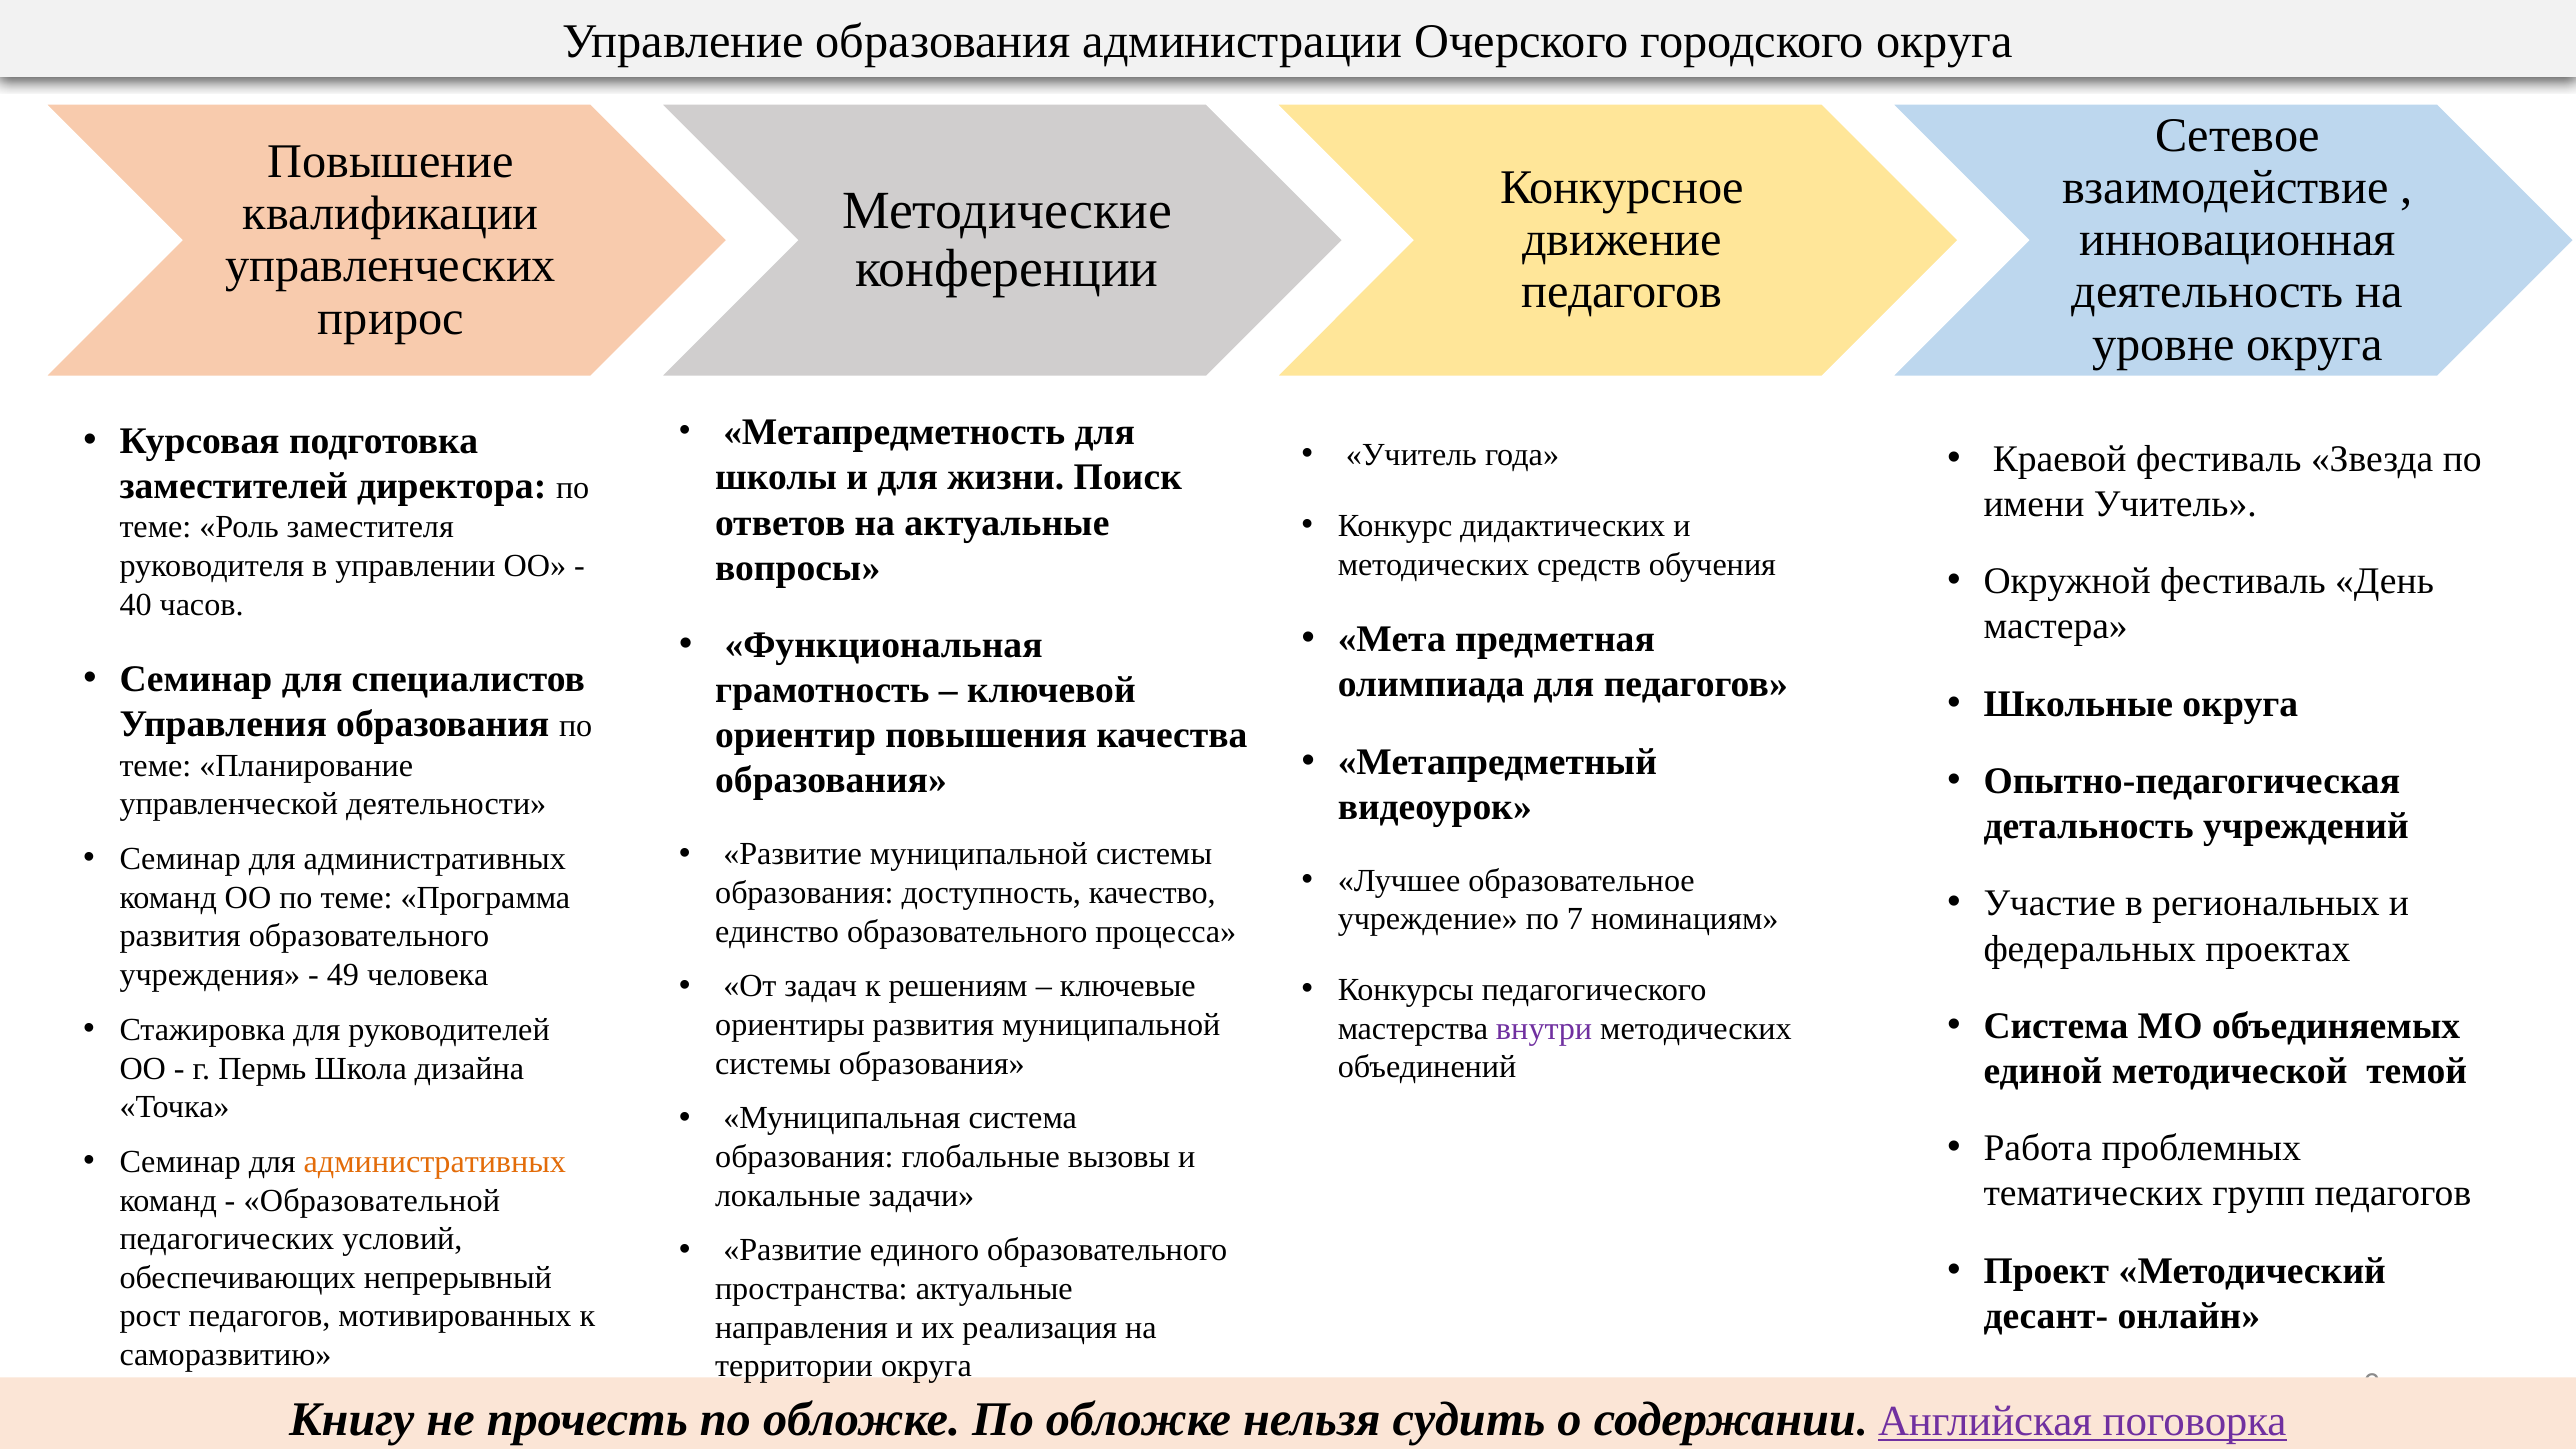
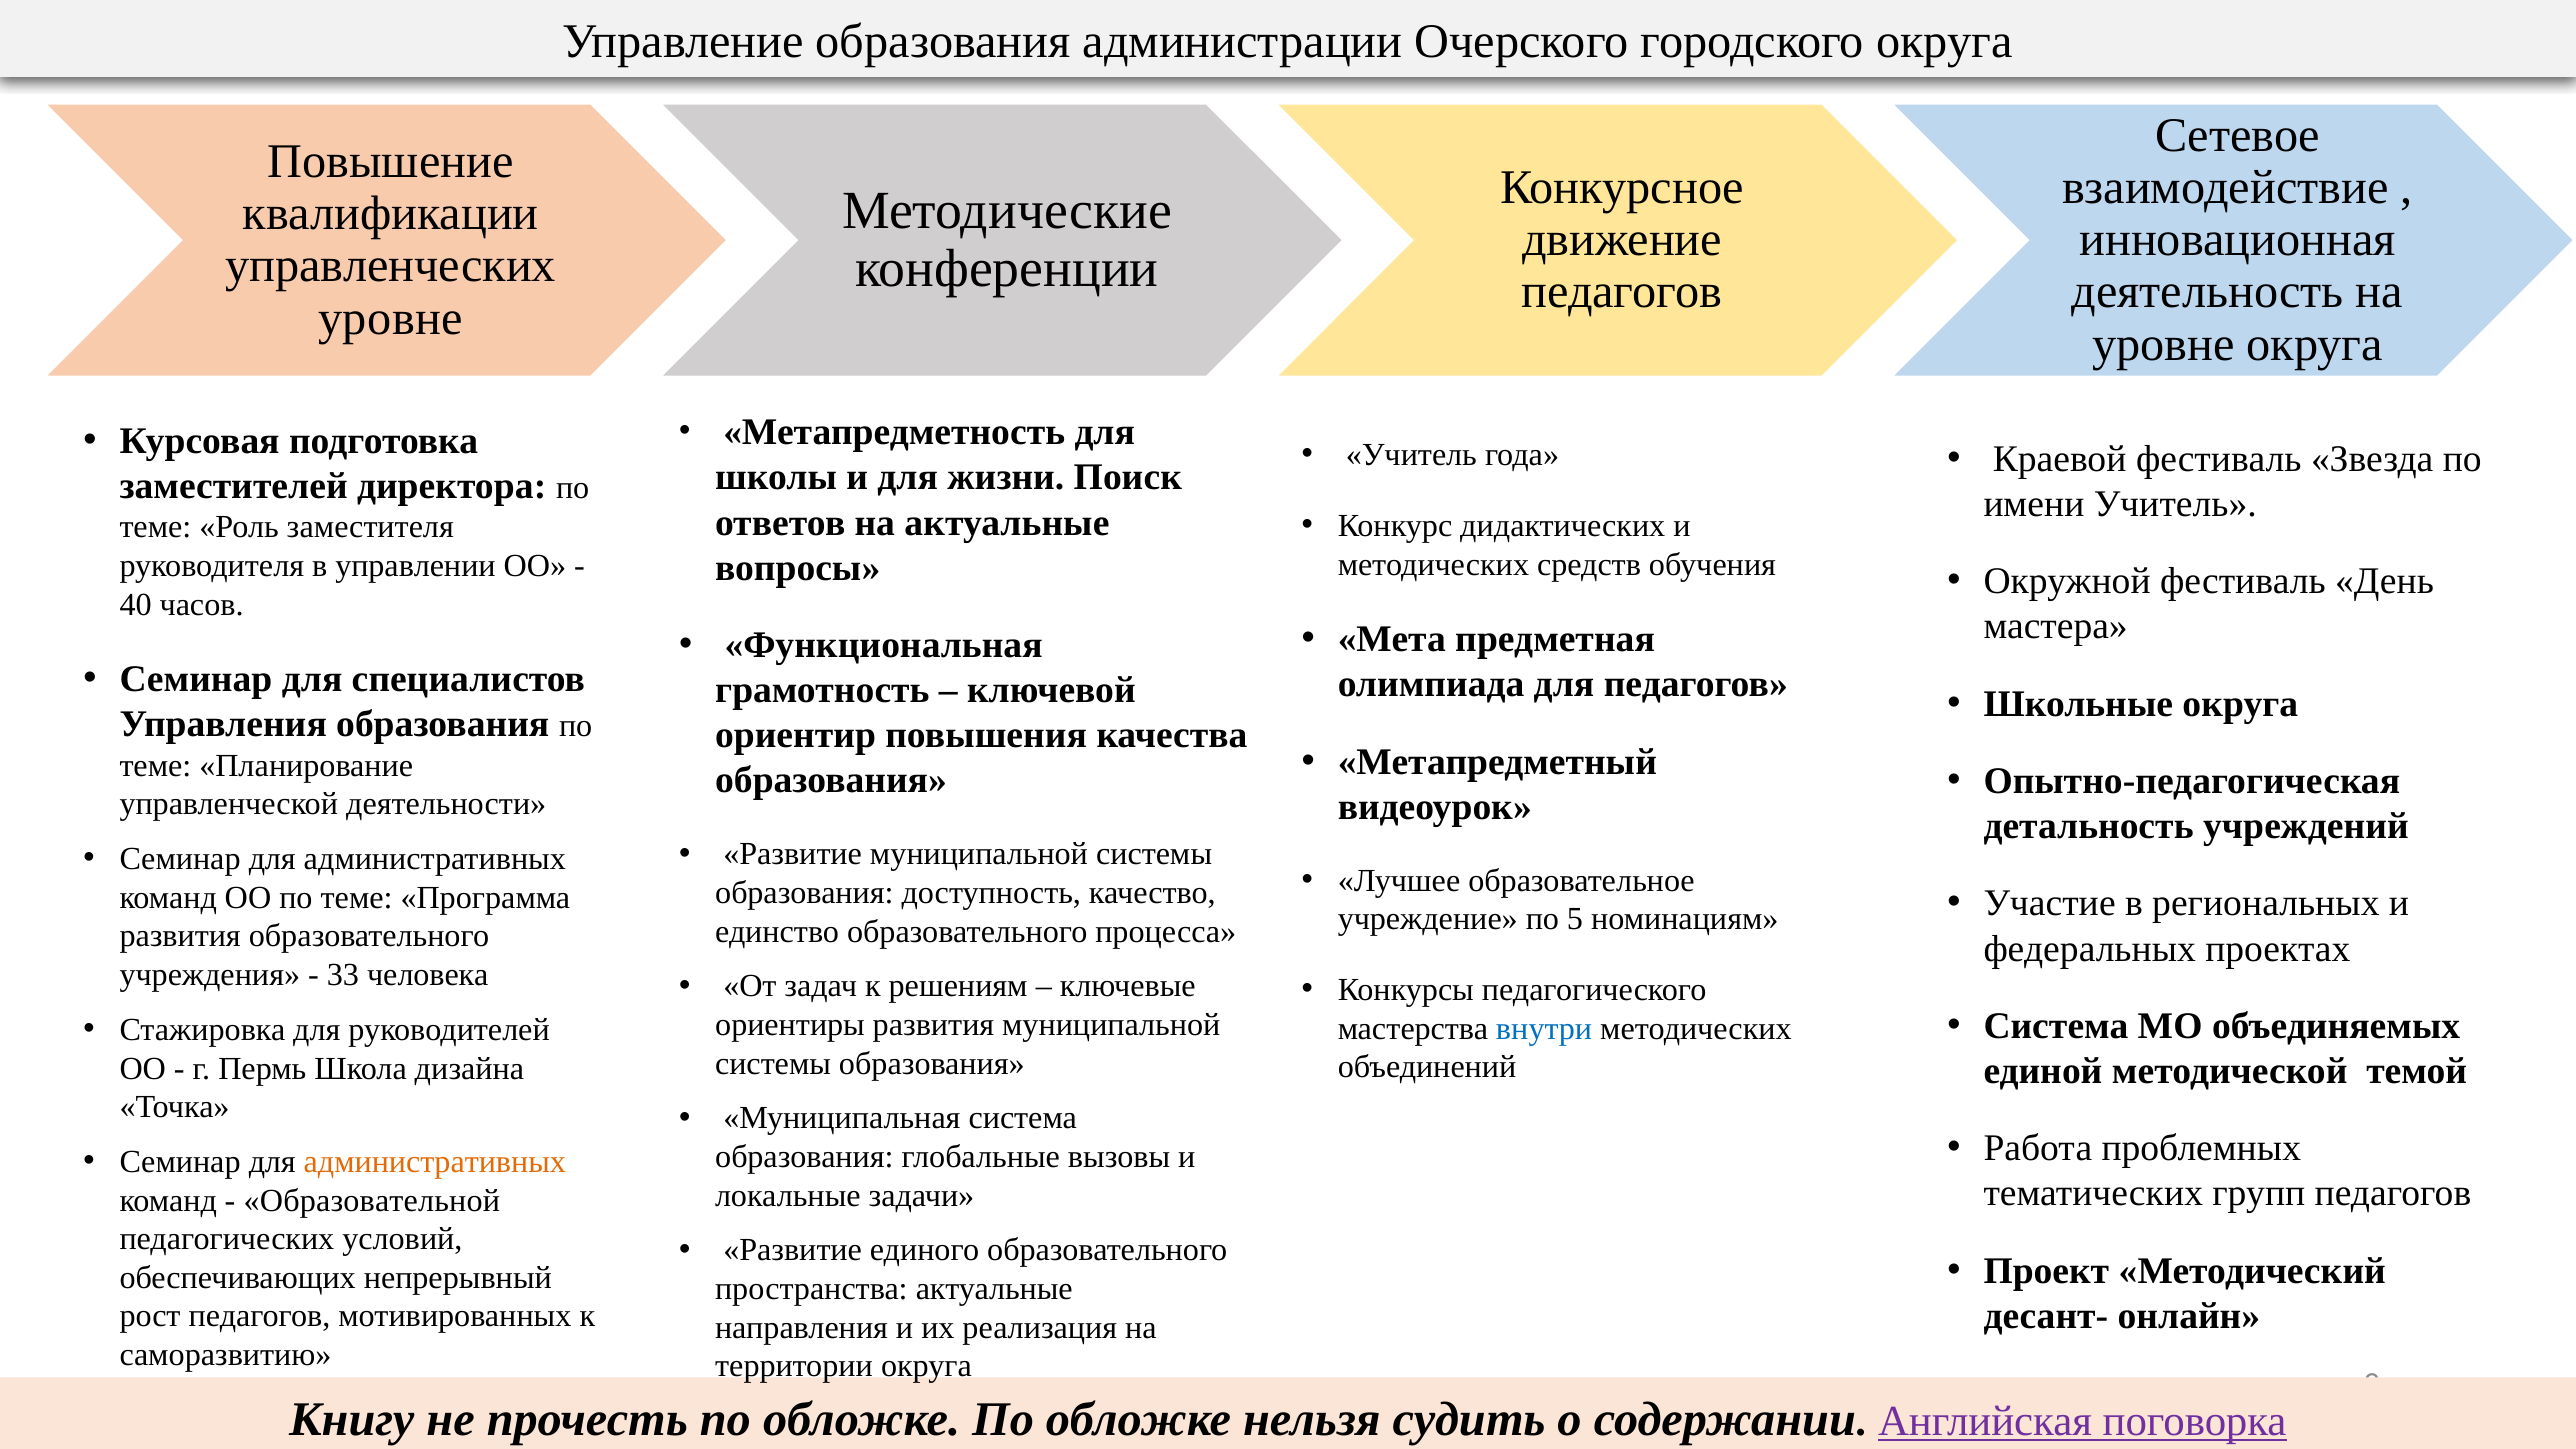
прирос: прирос -> уровне (391, 318)
7: 7 -> 5 (1575, 919)
49: 49 -> 33 (343, 975)
внутри colour: purple -> blue (1544, 1029)
